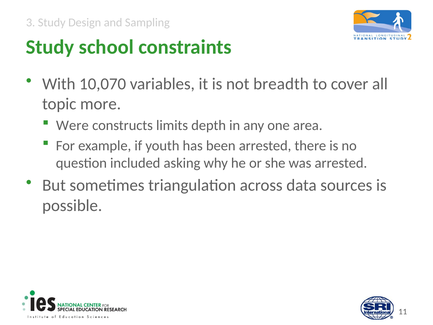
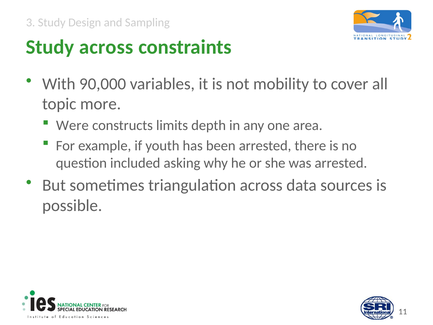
Study school: school -> across (106, 47)
10,070: 10,070 -> 90,000 (103, 84)
breadth: breadth -> mobility (281, 84)
